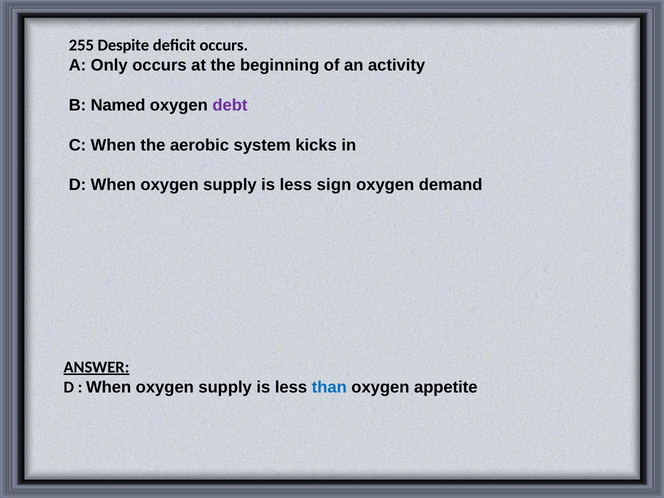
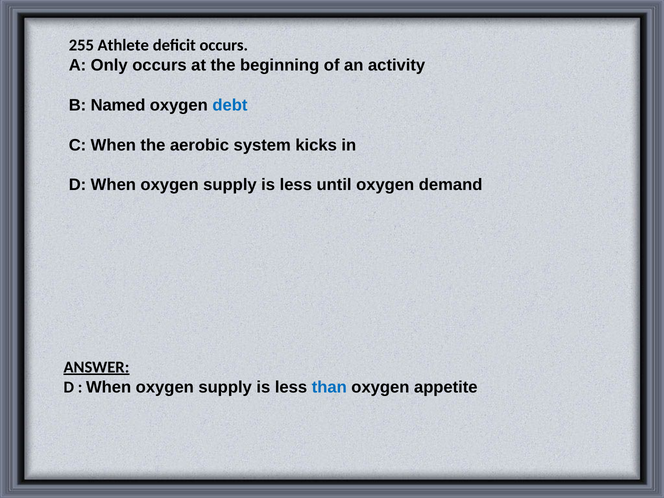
Despite: Despite -> Athlete (123, 45)
debt colour: purple -> blue (230, 105)
sign: sign -> until (334, 185)
